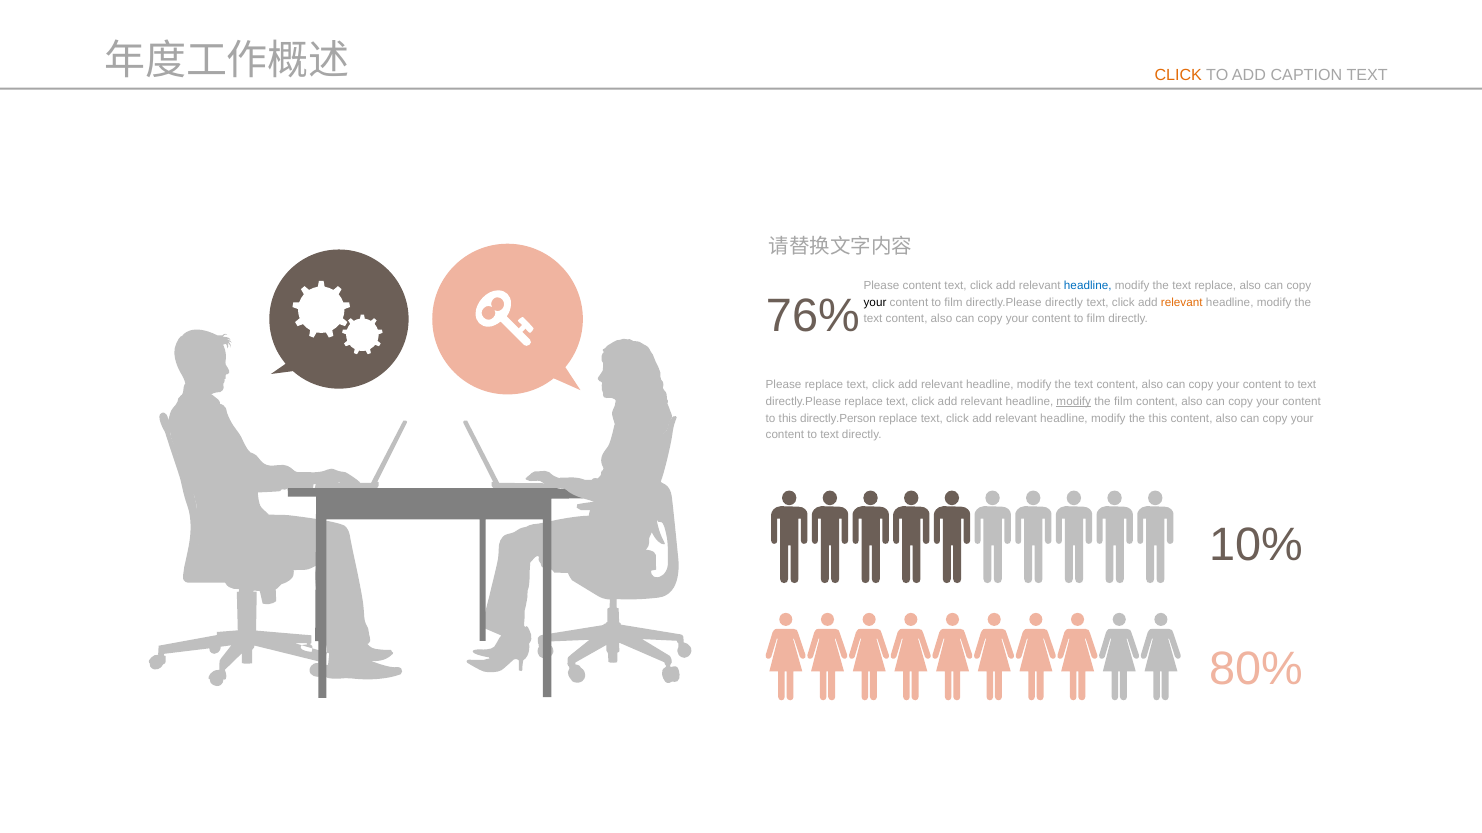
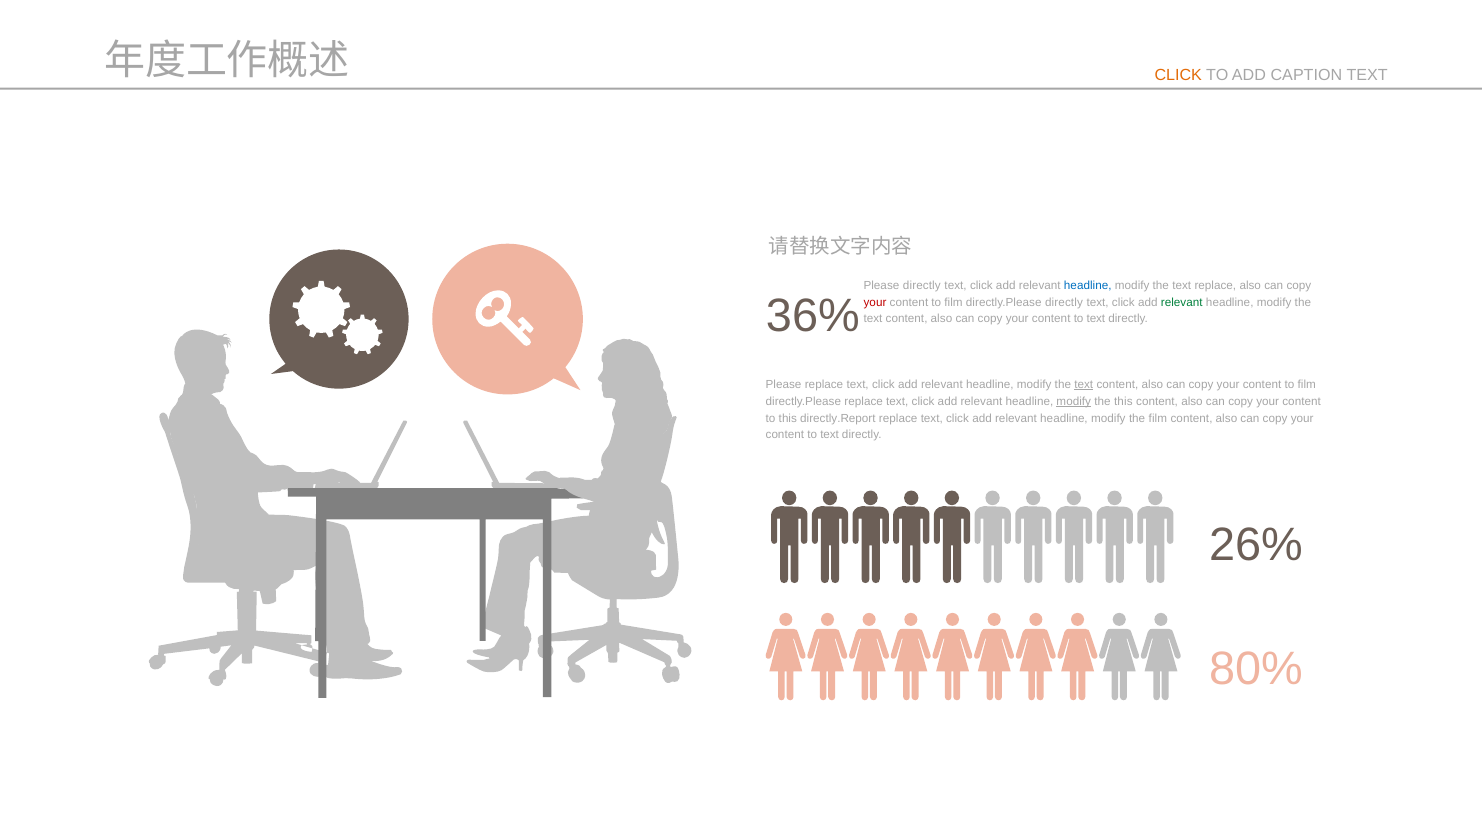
Please content: content -> directly (922, 286)
76%: 76% -> 36% (813, 316)
your colour: black -> red (875, 302)
relevant colour: orange -> green (1182, 302)
film: film -> text (1096, 319)
text underline: none -> present (1084, 385)
text: text -> film (1307, 385)
the film: film -> this (1123, 402)
directly.Person: directly.Person -> directly.Report (838, 418)
the this: this -> film (1158, 418)
10%: 10% -> 26% (1256, 546)
